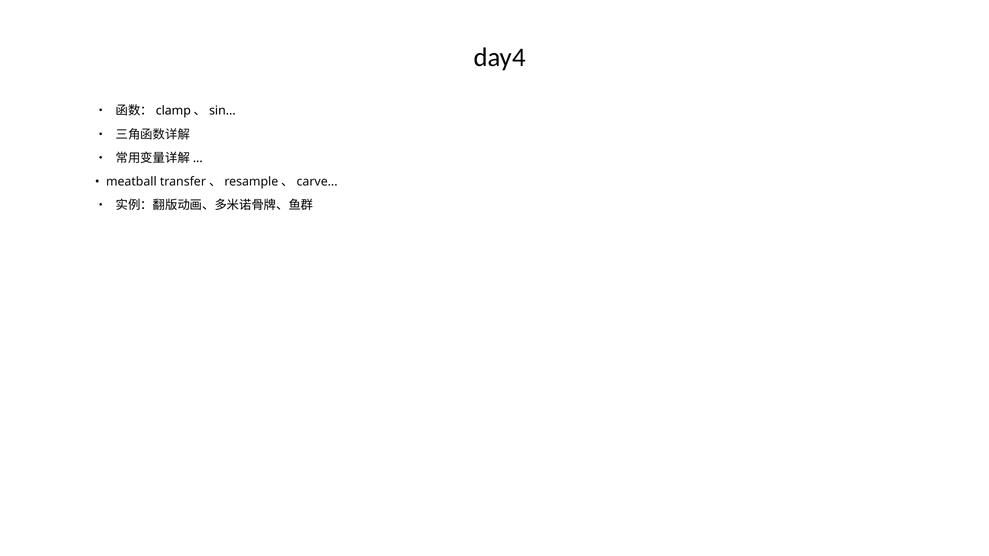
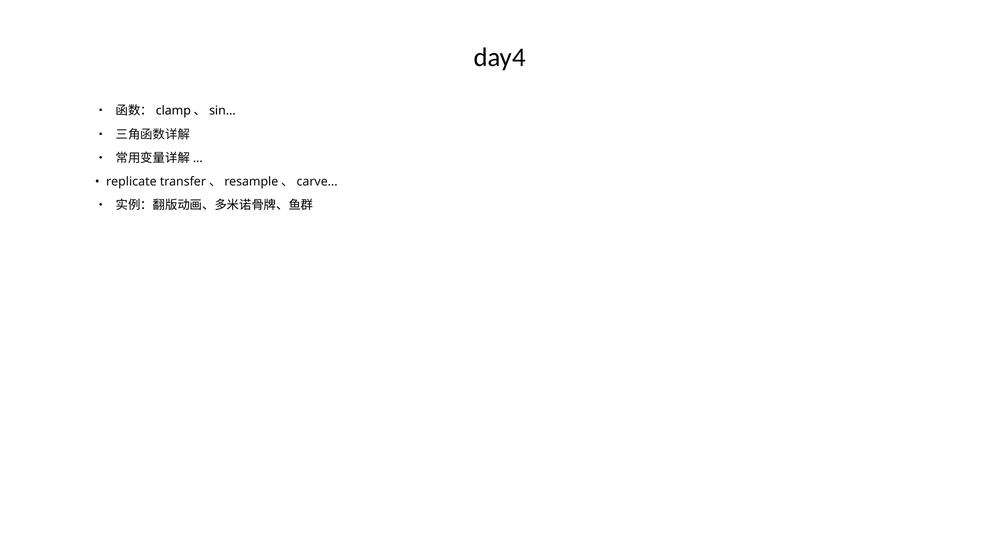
meatball: meatball -> replicate (131, 182)
